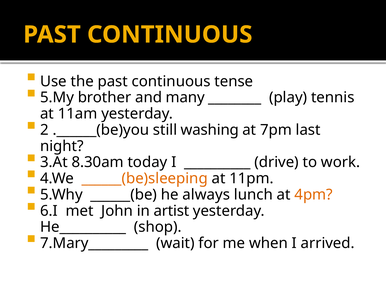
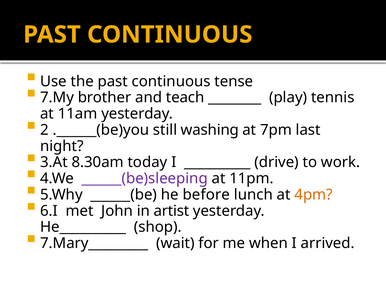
5.My: 5.My -> 7.My (57, 98)
many: many -> teach (185, 98)
______(be)sleeping colour: orange -> purple (145, 179)
always: always -> before (206, 195)
